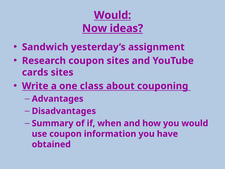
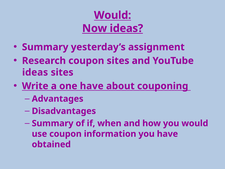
Sandwich: Sandwich -> Summary (45, 47)
cards: cards -> ideas (35, 72)
one class: class -> have (92, 86)
